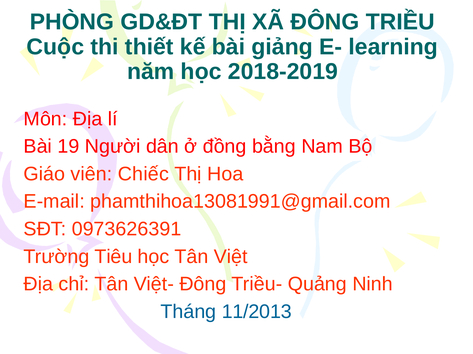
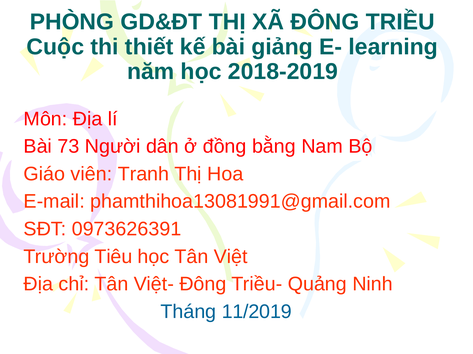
19: 19 -> 73 (68, 147)
Chiếc: Chiếc -> Tranh (143, 174)
11/2013: 11/2013 -> 11/2019 (257, 312)
